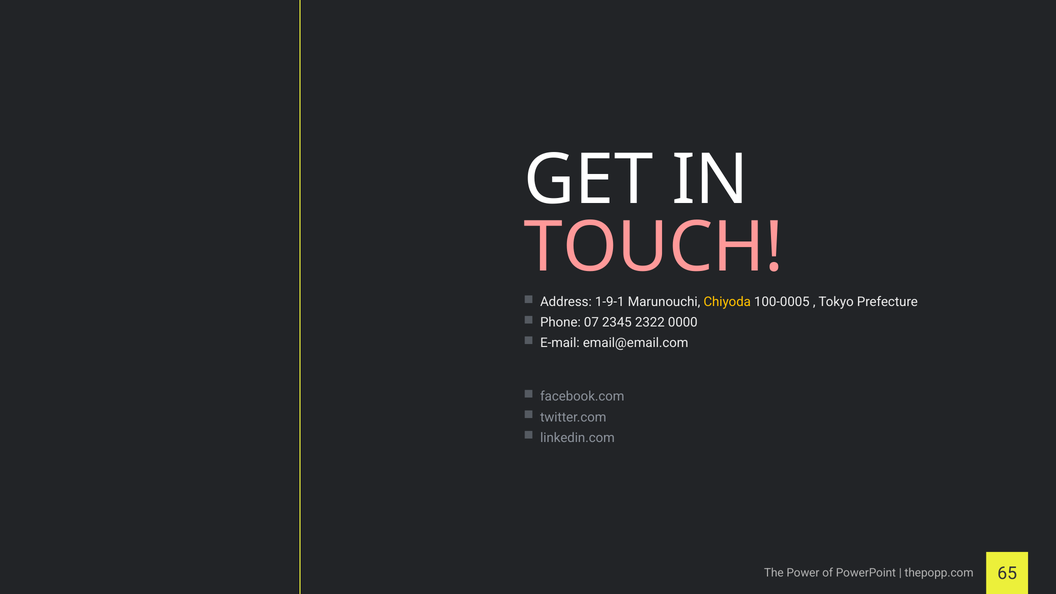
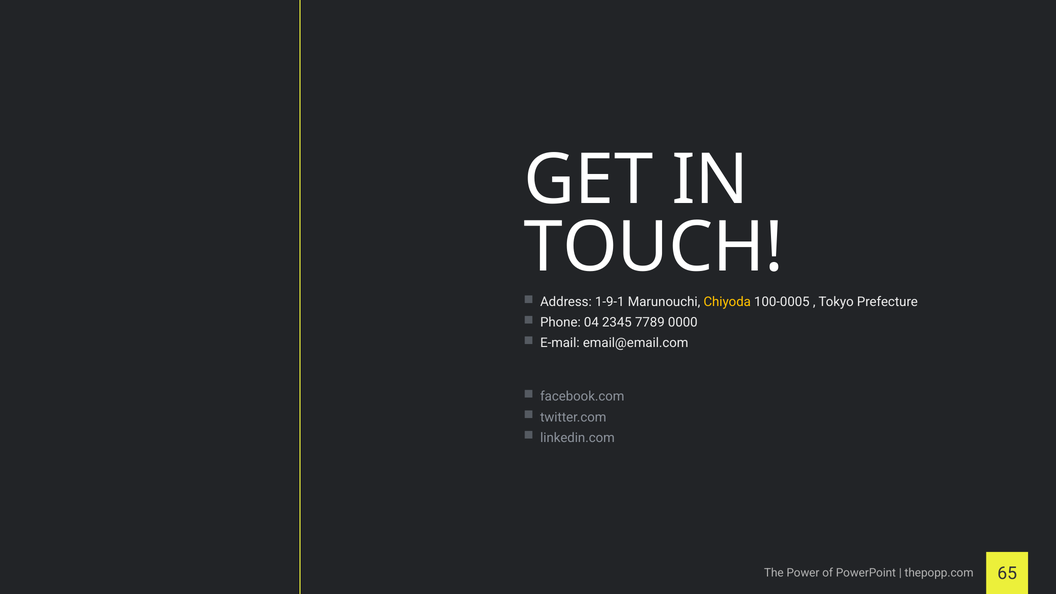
TOUCH colour: pink -> white (654, 248)
07: 07 -> 04 (591, 322)
2322: 2322 -> 7789 (650, 322)
